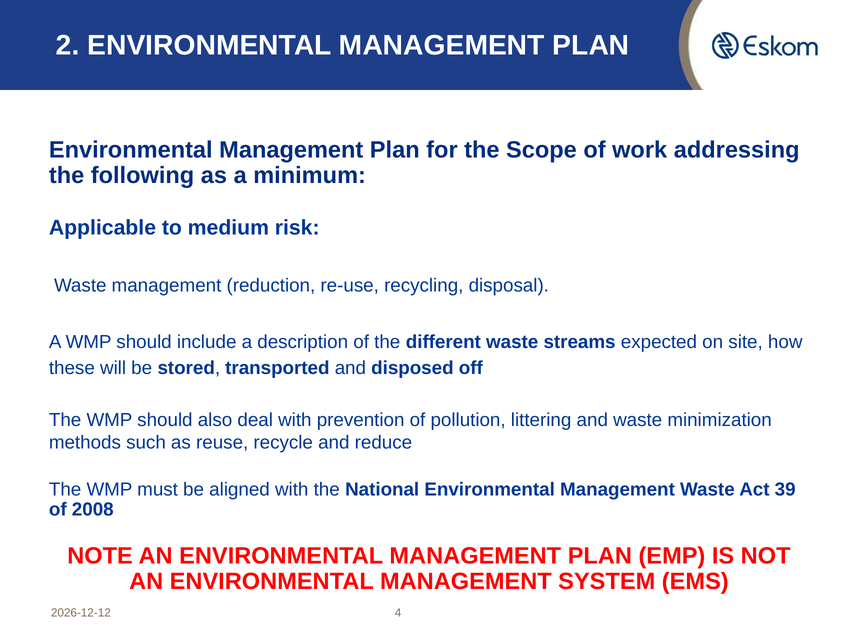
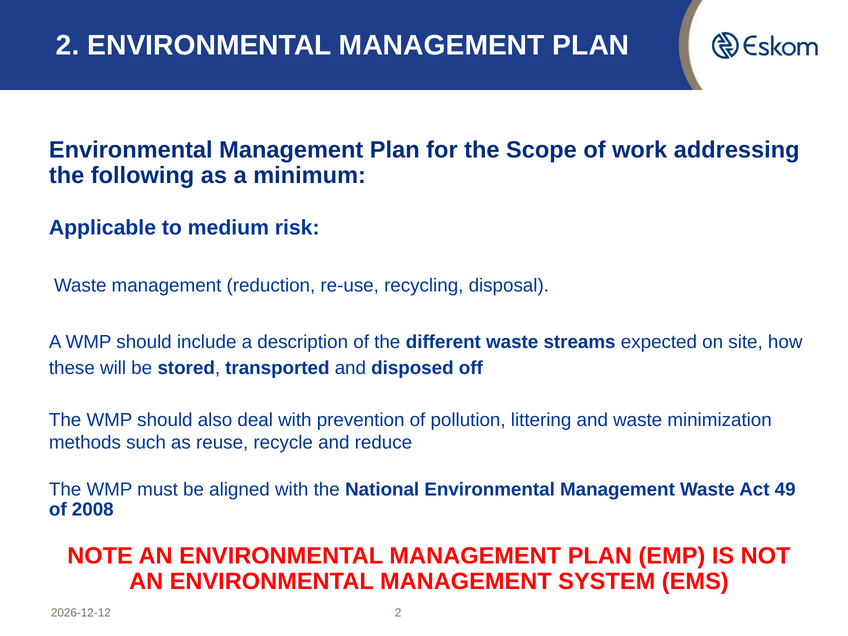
39: 39 -> 49 (785, 489)
4: 4 -> 2 (398, 613)
